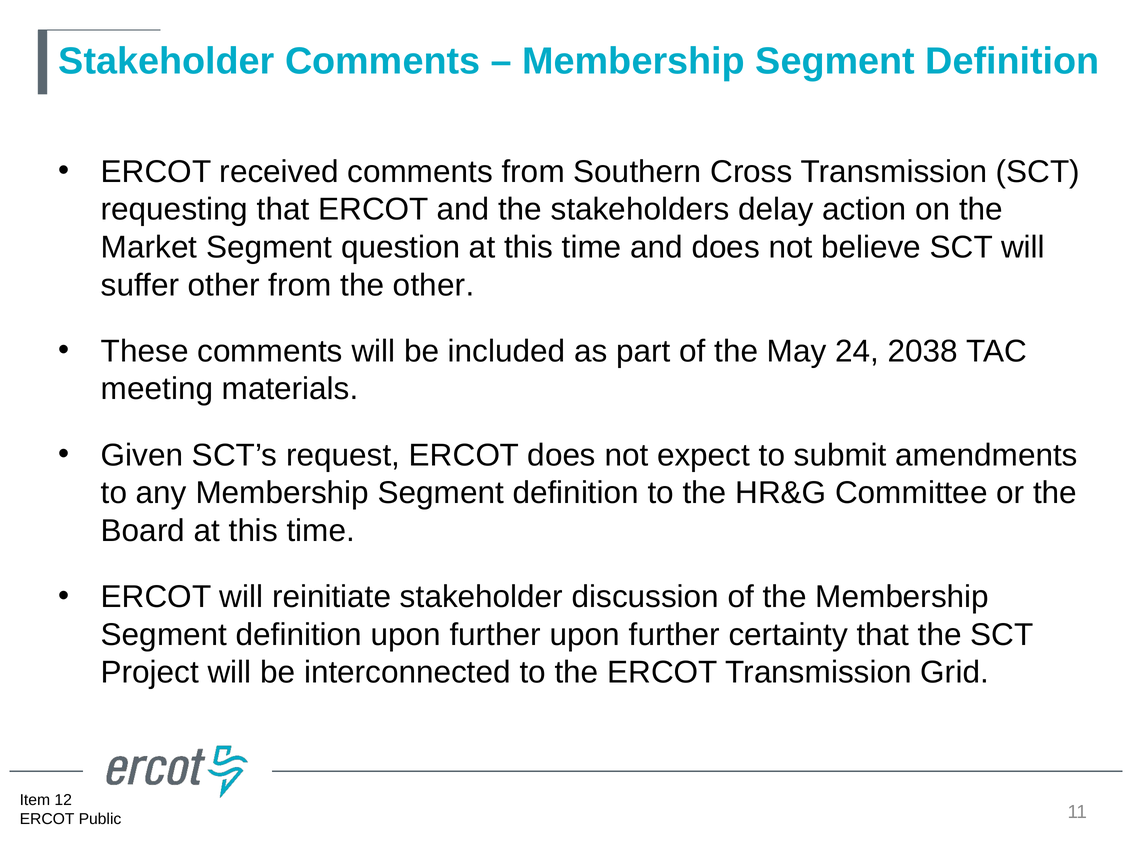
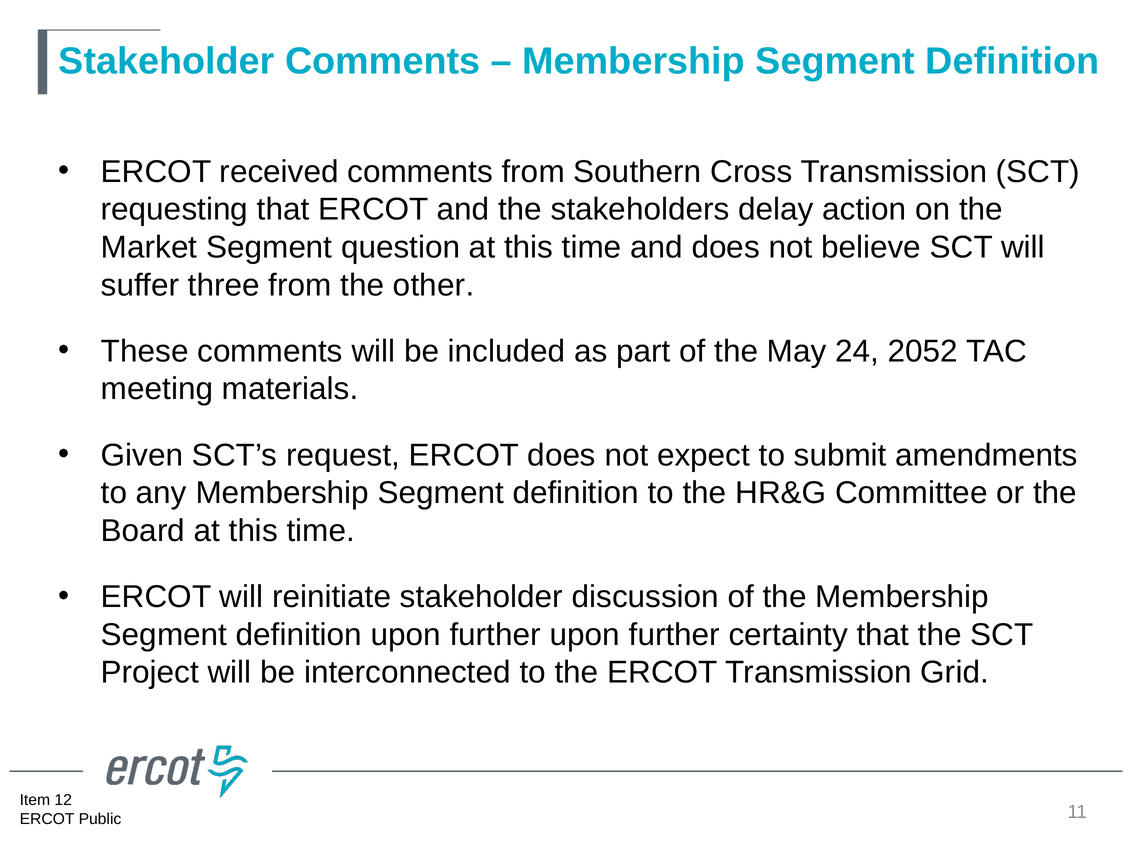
suffer other: other -> three (224, 285)
2038: 2038 -> 2052 (923, 351)
